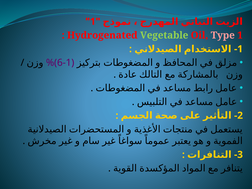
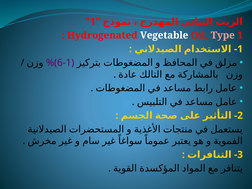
Vegetable colour: light green -> white (164, 35)
